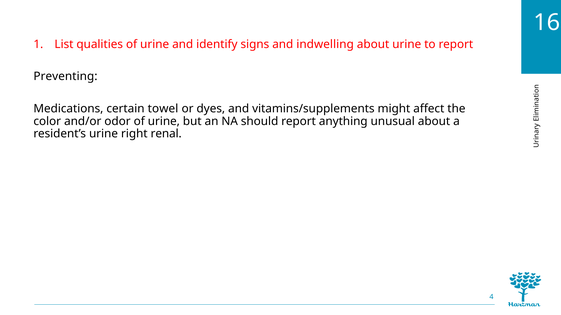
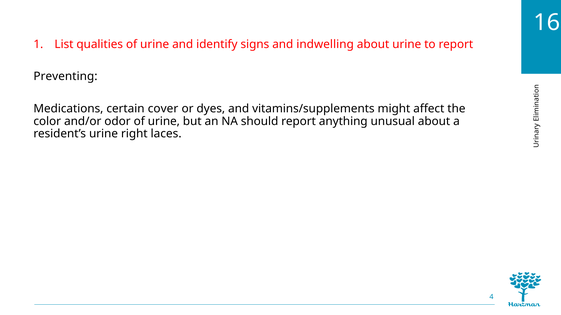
towel: towel -> cover (163, 109)
renal: renal -> laces (166, 134)
